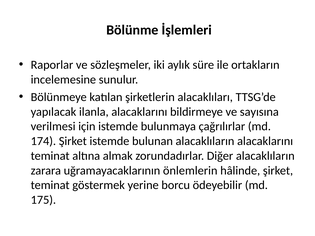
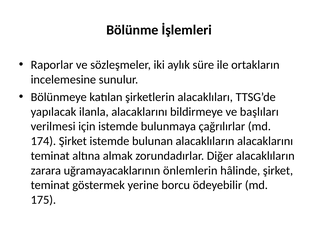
sayısına: sayısına -> başlıları (259, 112)
